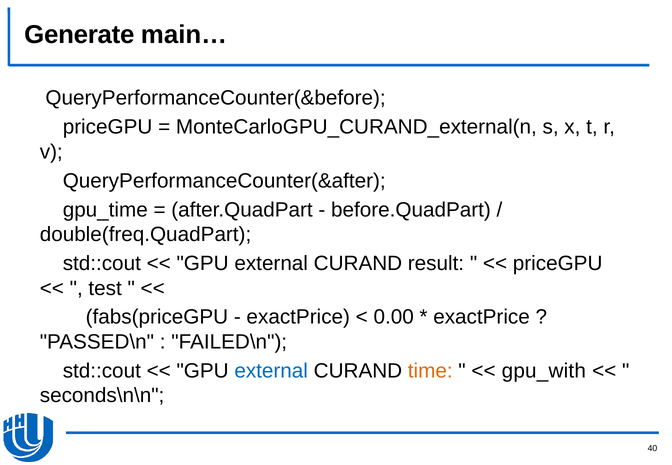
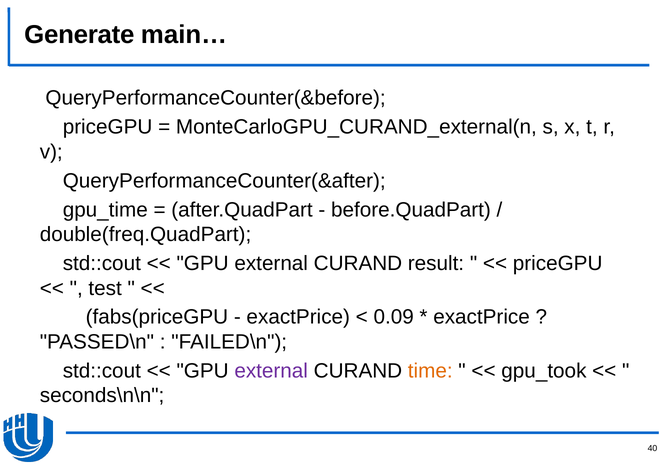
0.00: 0.00 -> 0.09 (394, 317)
external colour: blue -> purple (271, 371)
gpu_with: gpu_with -> gpu_took (544, 371)
